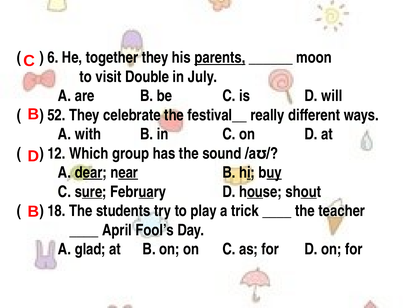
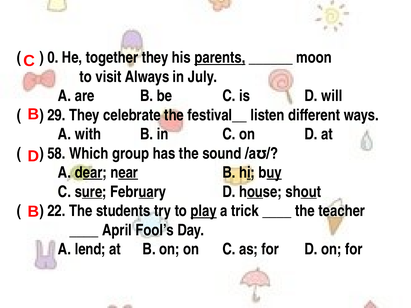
6: 6 -> 0 (53, 58)
Double: Double -> Always (147, 77)
52: 52 -> 29 (56, 115)
really: really -> listen (268, 115)
12: 12 -> 58 (56, 154)
18: 18 -> 22 (56, 211)
play underline: none -> present (204, 211)
glad: glad -> lend (90, 250)
